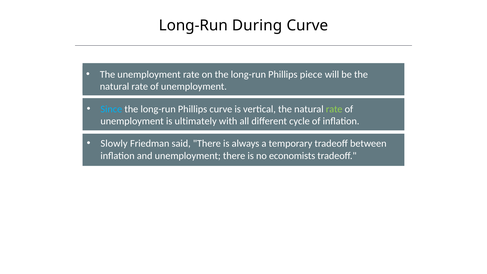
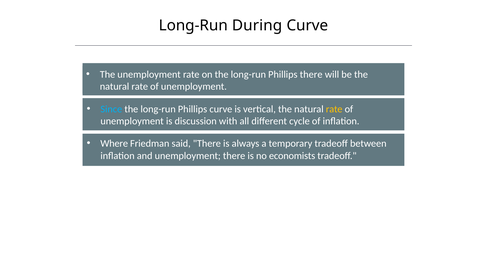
Phillips piece: piece -> there (311, 74)
rate colour: light green -> yellow (334, 109)
ultimately: ultimately -> discussion (196, 121)
Slowly: Slowly -> Where (114, 143)
